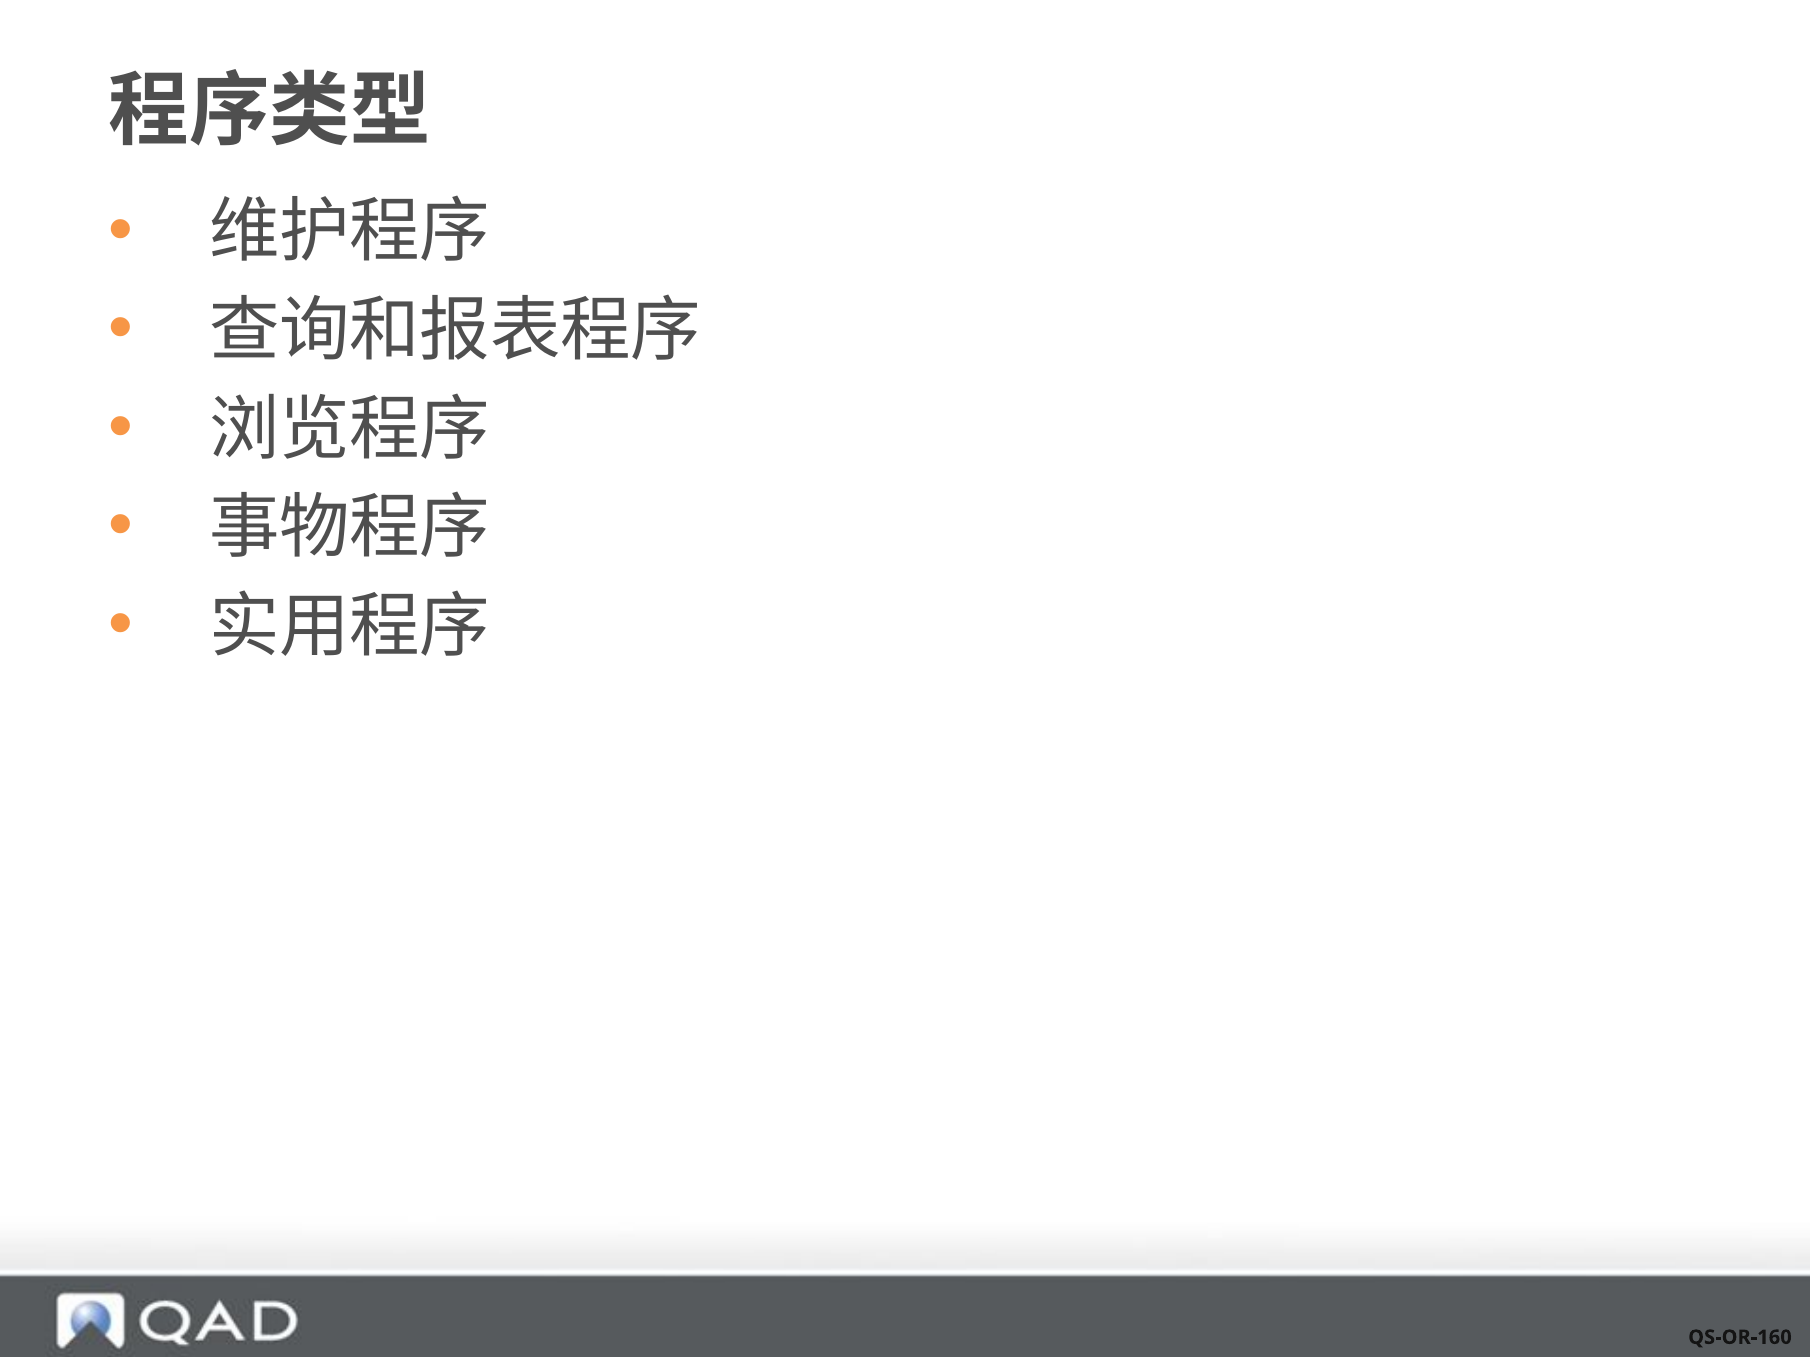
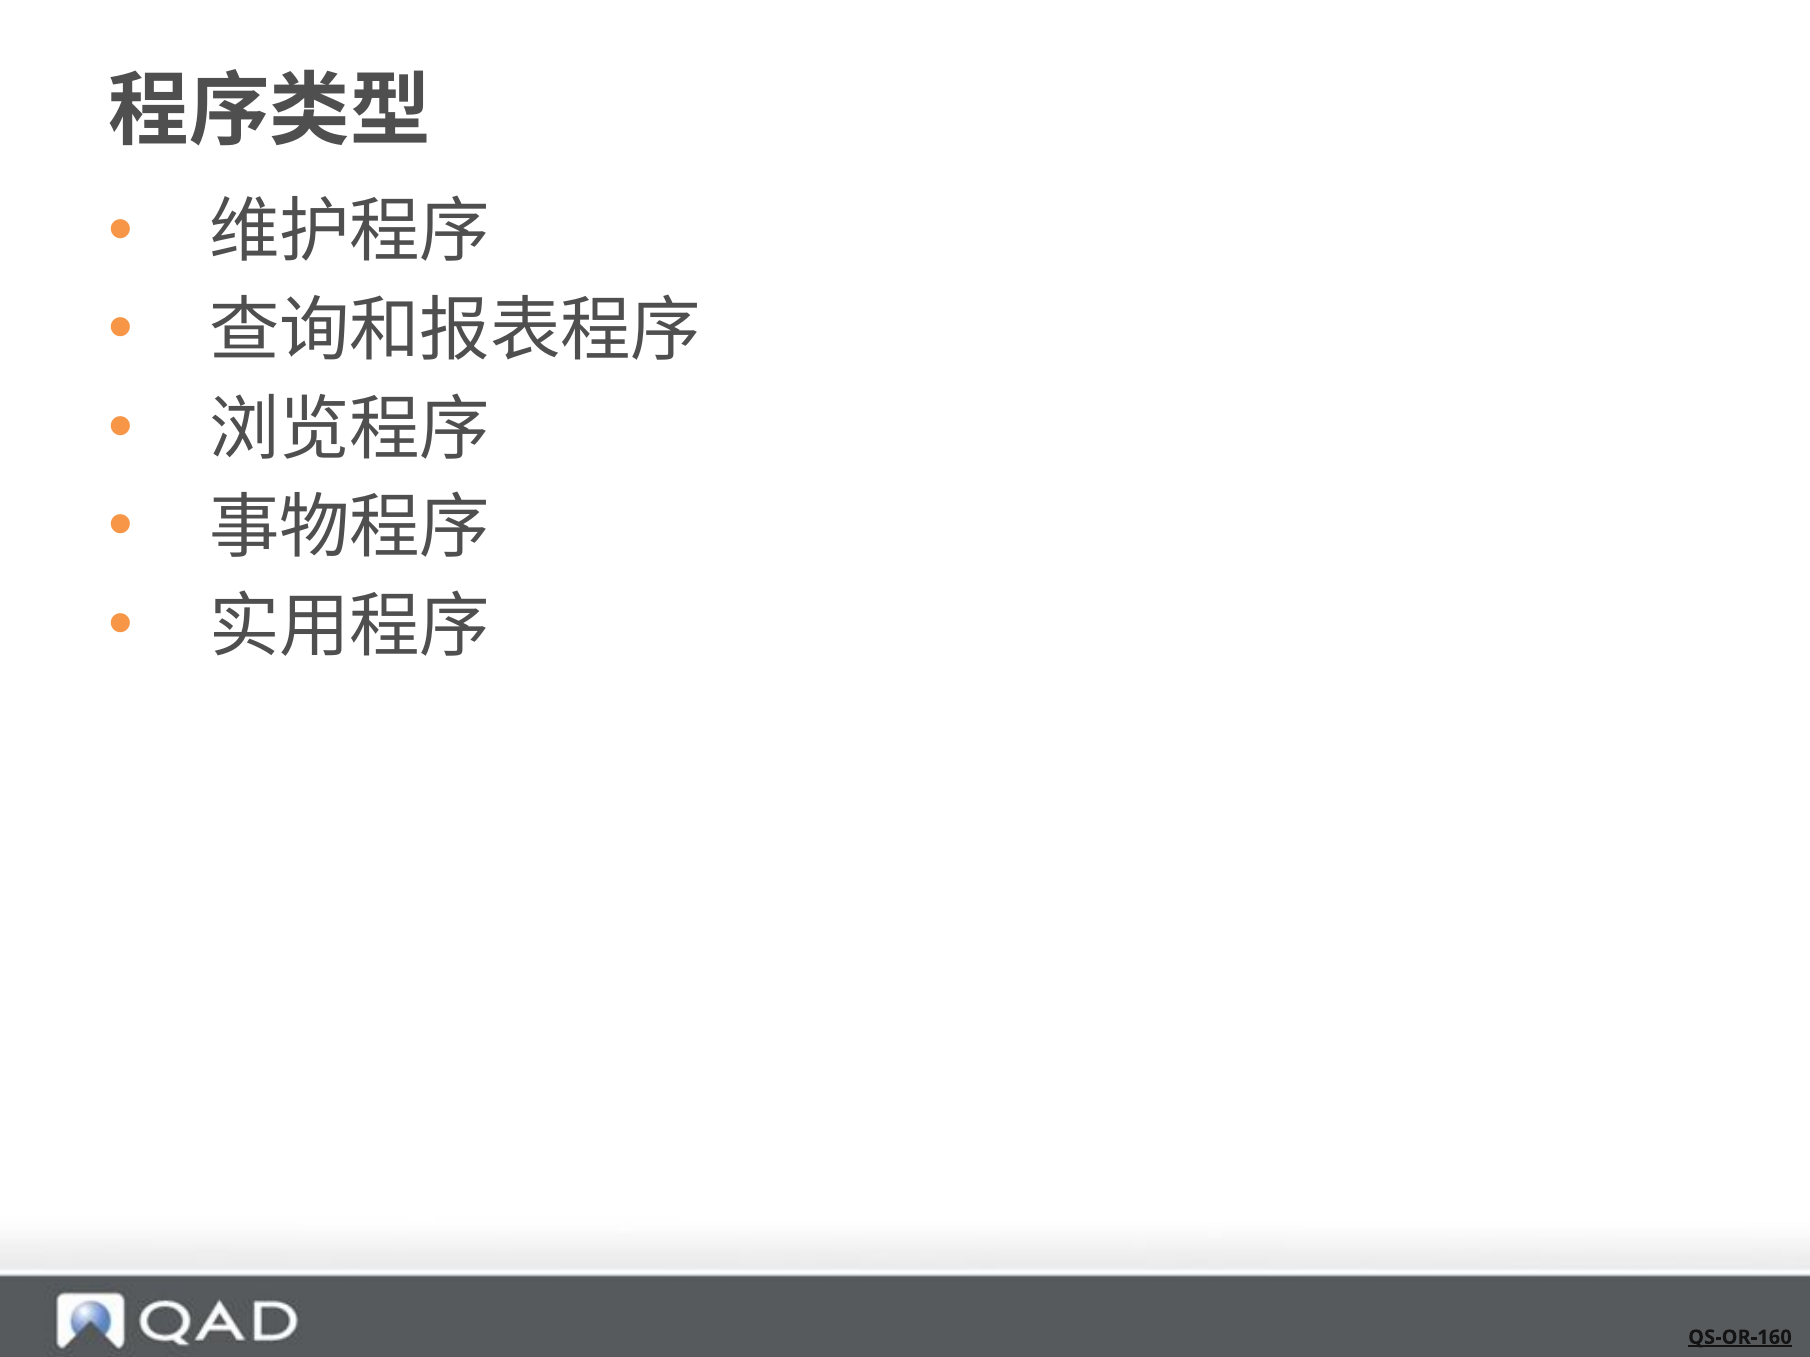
QS-OR-160 underline: none -> present (1740, 1338)
